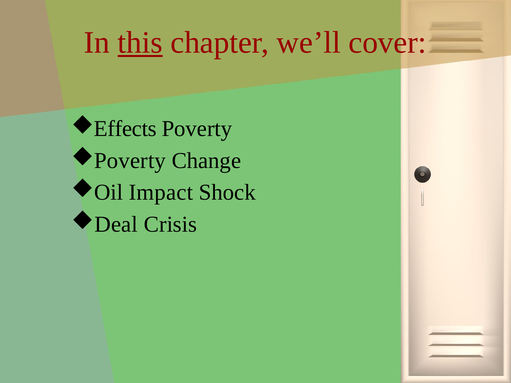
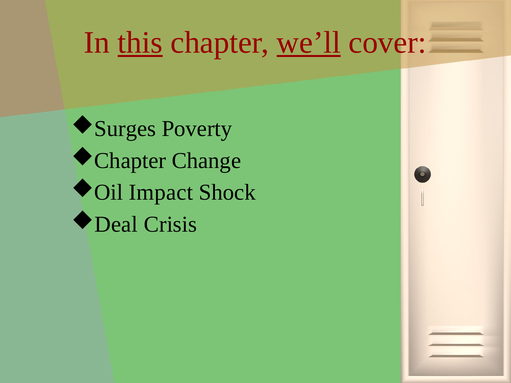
we’ll underline: none -> present (309, 43)
Effects: Effects -> Surges (125, 129)
Poverty: Poverty -> Chapter (130, 161)
